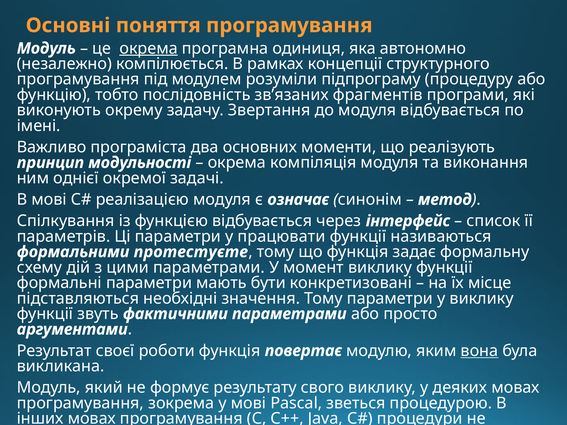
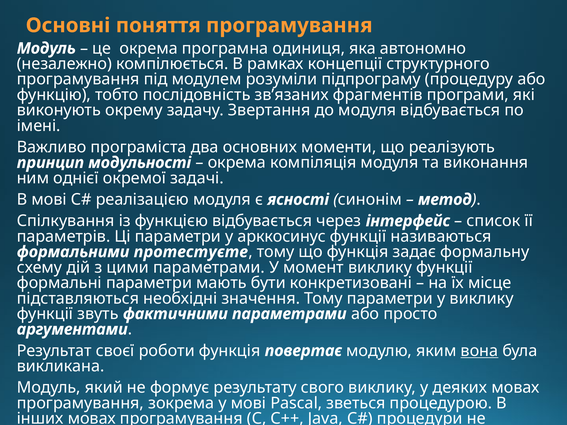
окрема underline: present -> none (149, 48)
означає: означає -> ясності (298, 200)
працювати: працювати -> арккосинус (282, 237)
